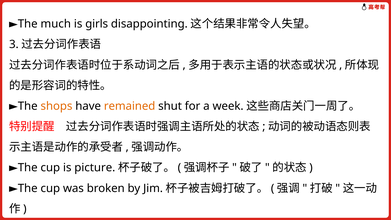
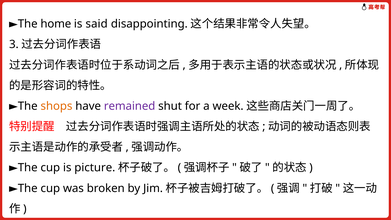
much: much -> home (56, 24)
girls: girls -> said (97, 24)
remained colour: orange -> purple (130, 106)
